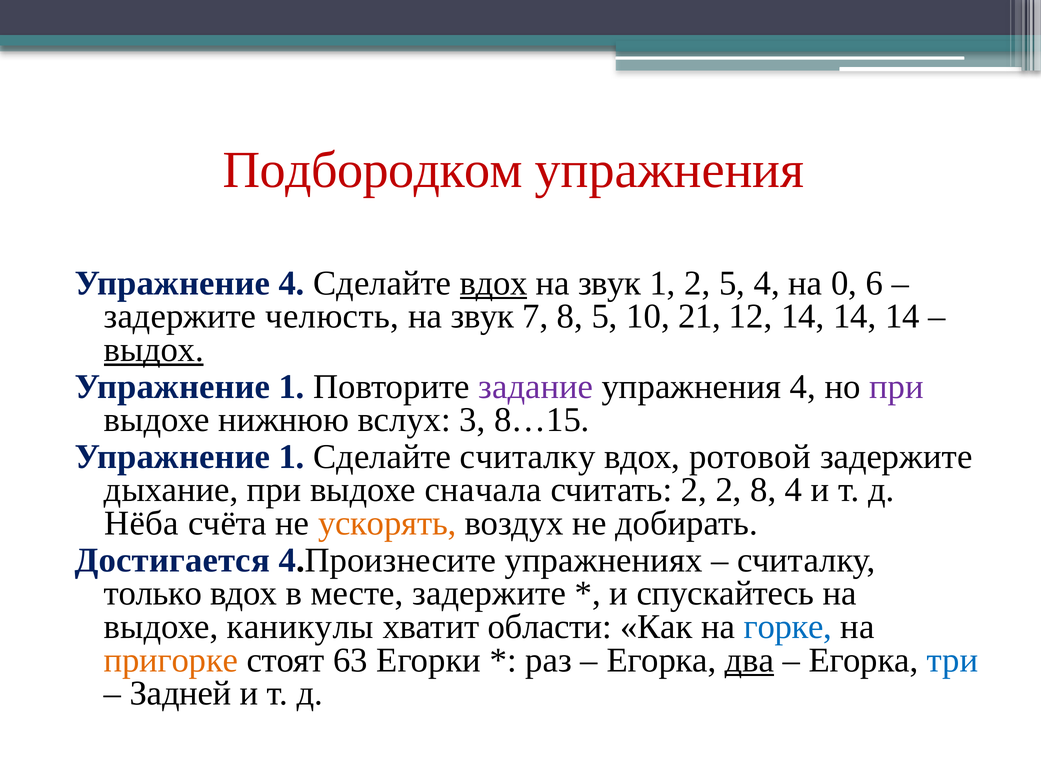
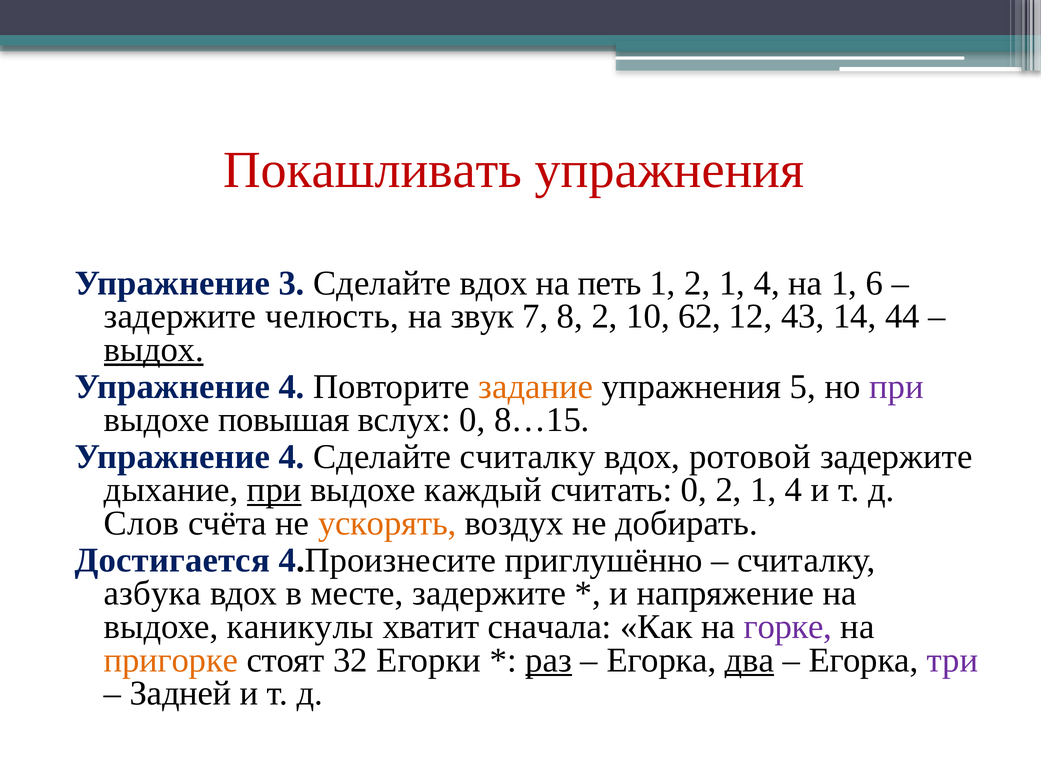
Подбородком: Подбородком -> Покашливать (373, 170)
Упражнение 4: 4 -> 3 (292, 283)
вдох underline: present -> none (494, 283)
звук: звук -> петь (610, 283)
1 2 5: 5 -> 1 (732, 283)
на 0: 0 -> 1 (844, 283)
8 5: 5 -> 2 (605, 316)
21: 21 -> 62 (700, 316)
12 14: 14 -> 43 (803, 316)
14: 14 -> 44 (902, 316)
1: 1 -> 4 (292, 386)
задание colour: purple -> orange (536, 386)
упражнения 4: 4 -> 5 (803, 386)
нижнюю: нижнюю -> повышая (284, 420)
вслух 3: 3 -> 0 (472, 420)
1: 1 -> 4 (292, 457)
при underline: none -> present (274, 490)
сначала: сначала -> каждый (483, 490)
считать 2: 2 -> 0 (694, 490)
8: 8 -> 1 (763, 490)
Нёба: Нёба -> Слов (142, 523)
упражнениях: упражнениях -> приглушённо (604, 560)
только: только -> азбука (153, 593)
спускайтесь: спускайтесь -> напряжение (725, 593)
области: области -> сначала (550, 627)
горке colour: blue -> purple (788, 627)
63: 63 -> 32 (350, 660)
раз underline: none -> present (549, 660)
три colour: blue -> purple (953, 660)
